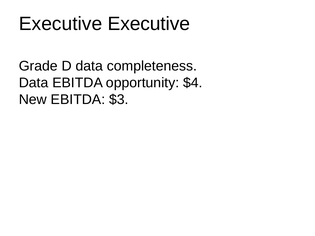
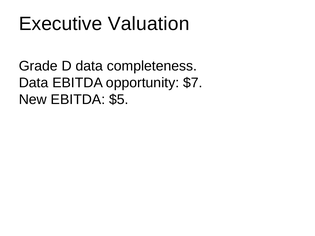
Executive Executive: Executive -> Valuation (149, 24)
$4: $4 -> $7 (193, 83)
$3: $3 -> $5 (119, 100)
